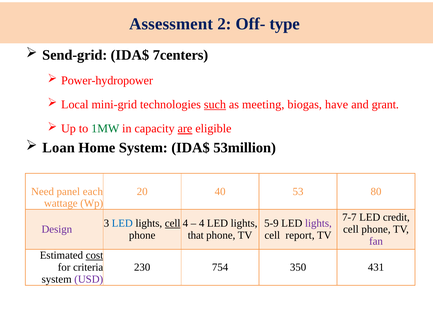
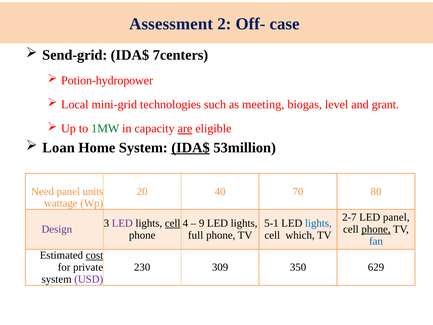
type: type -> case (285, 24)
Power-hydropower: Power-hydropower -> Potion-hydropower (107, 80)
such underline: present -> none (215, 105)
have: have -> level (337, 105)
IDA$ underline: none -> present (191, 148)
each: each -> units (93, 191)
53: 53 -> 70 (298, 191)
7-7: 7-7 -> 2-7 (349, 217)
LED credit: credit -> panel (396, 217)
LED colour: blue -> purple (122, 223)
4: 4 -> 9 (202, 223)
5-9: 5-9 -> 5-1 (271, 223)
lights colour: purple -> blue (318, 223)
phone underline: none -> present (376, 229)
that: that -> full (196, 235)
report: report -> which (300, 235)
fan colour: purple -> blue (376, 241)
criteria: criteria -> private (88, 267)
754: 754 -> 309 (220, 267)
431: 431 -> 629 (376, 267)
